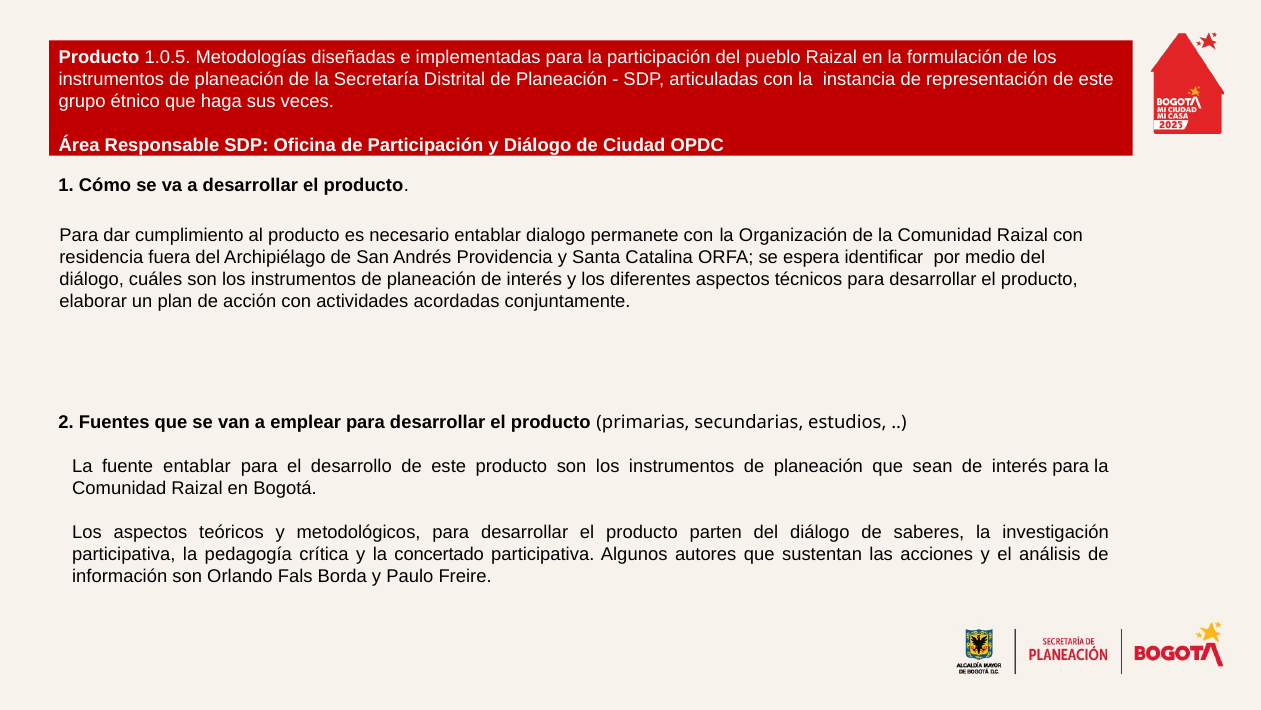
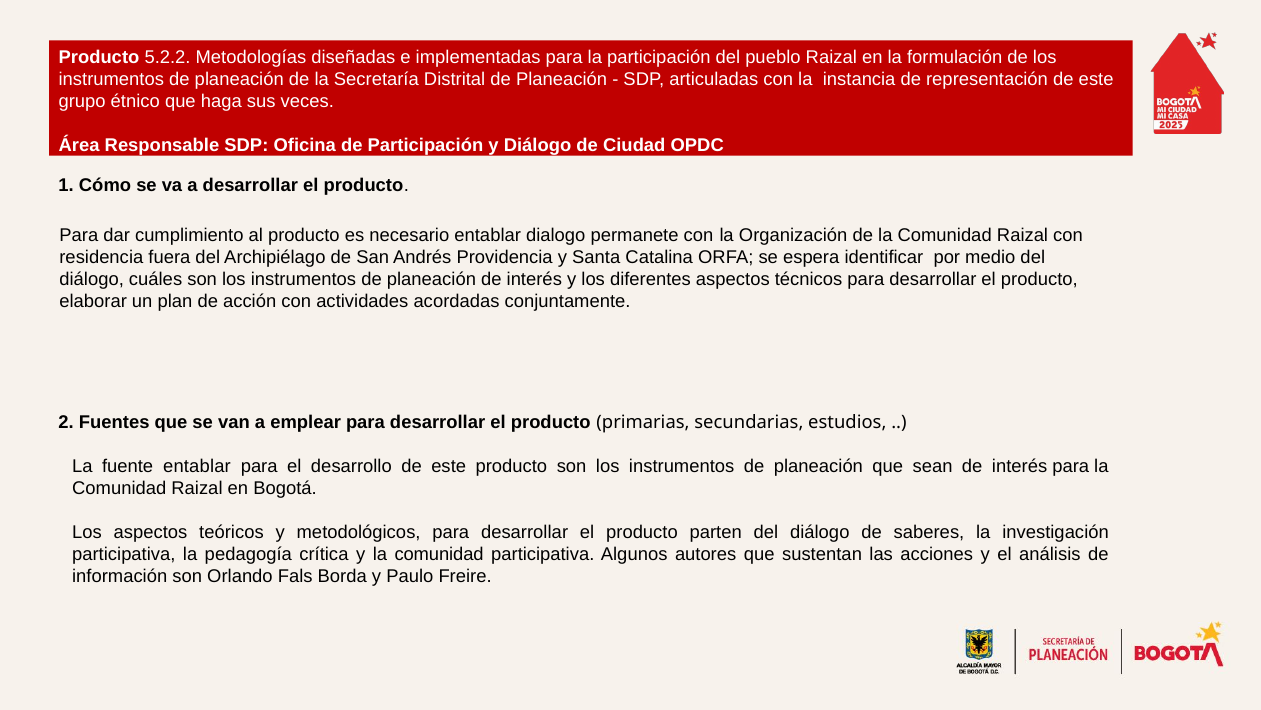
1.0.5: 1.0.5 -> 5.2.2 (168, 57)
y la concertado: concertado -> comunidad (439, 554)
